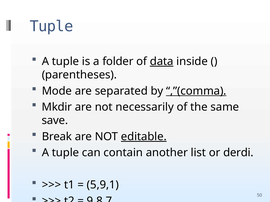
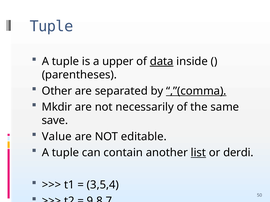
folder: folder -> upper (118, 62)
Mode: Mode -> Other (57, 91)
Break: Break -> Value (57, 137)
editable underline: present -> none (144, 137)
list underline: none -> present (198, 153)
5,9,1: 5,9,1 -> 3,5,4 (103, 185)
